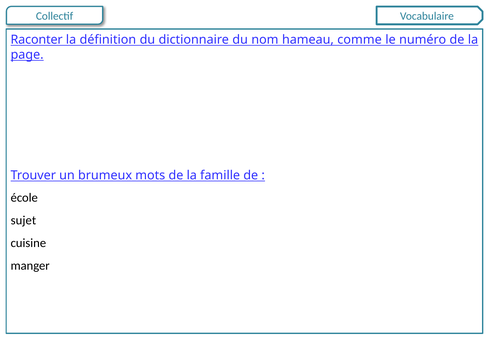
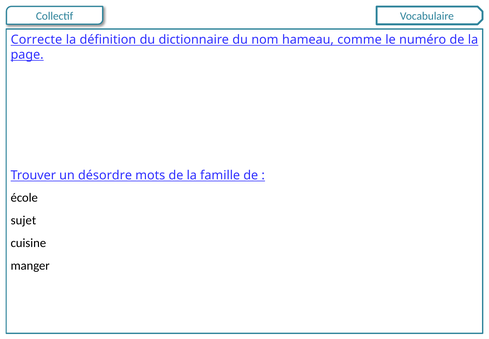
Raconter: Raconter -> Correcte (36, 40)
brumeux: brumeux -> désordre (105, 175)
